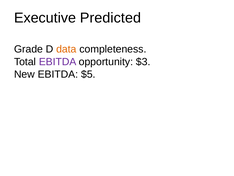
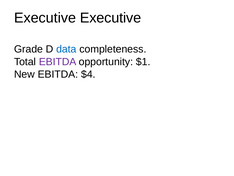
Executive Predicted: Predicted -> Executive (111, 18)
data colour: orange -> blue (66, 49)
$3: $3 -> $1 (143, 62)
$5: $5 -> $4 (88, 74)
